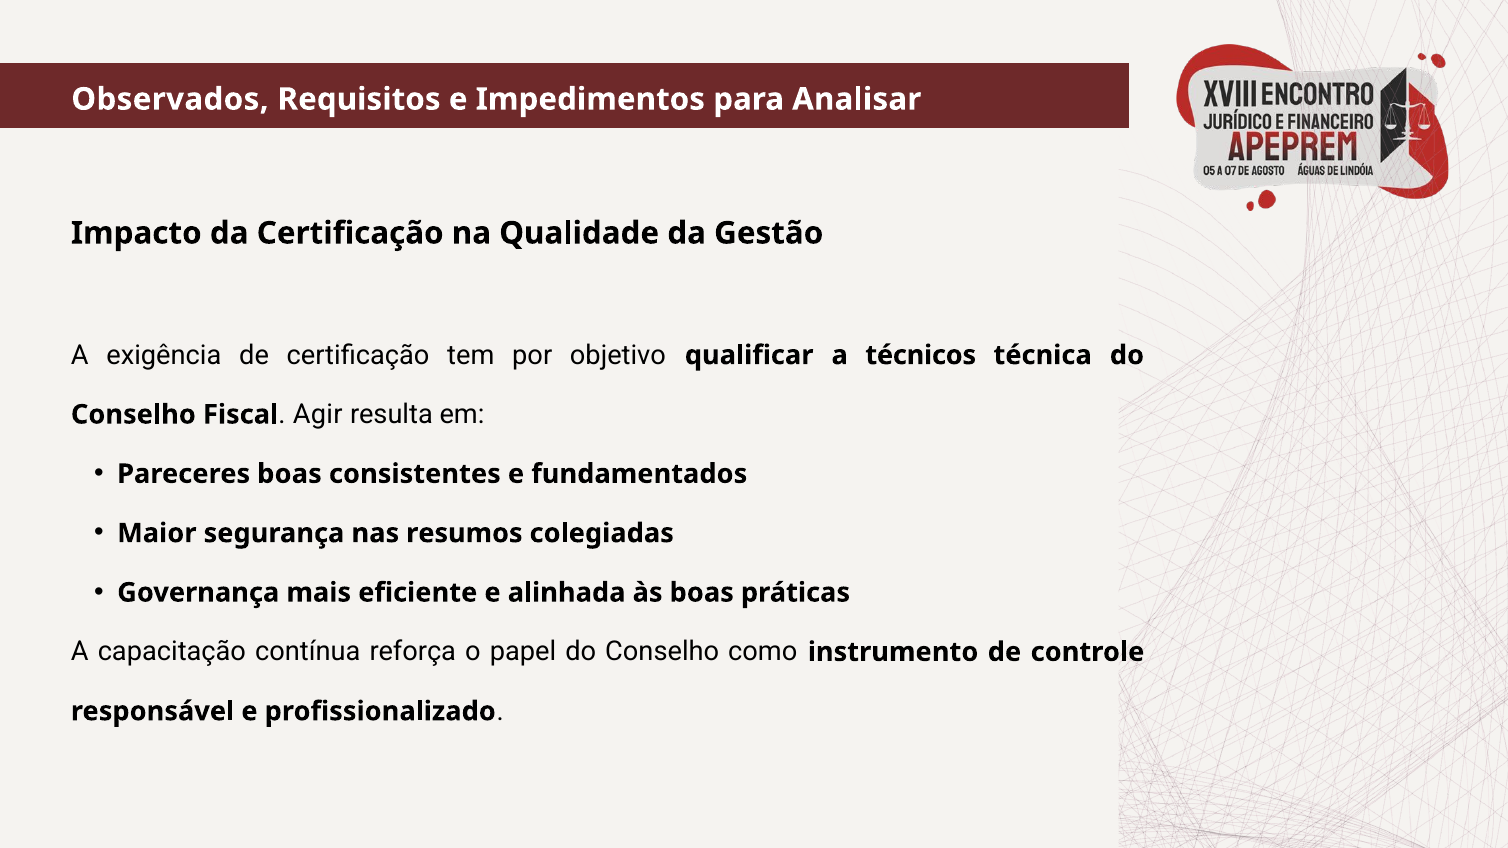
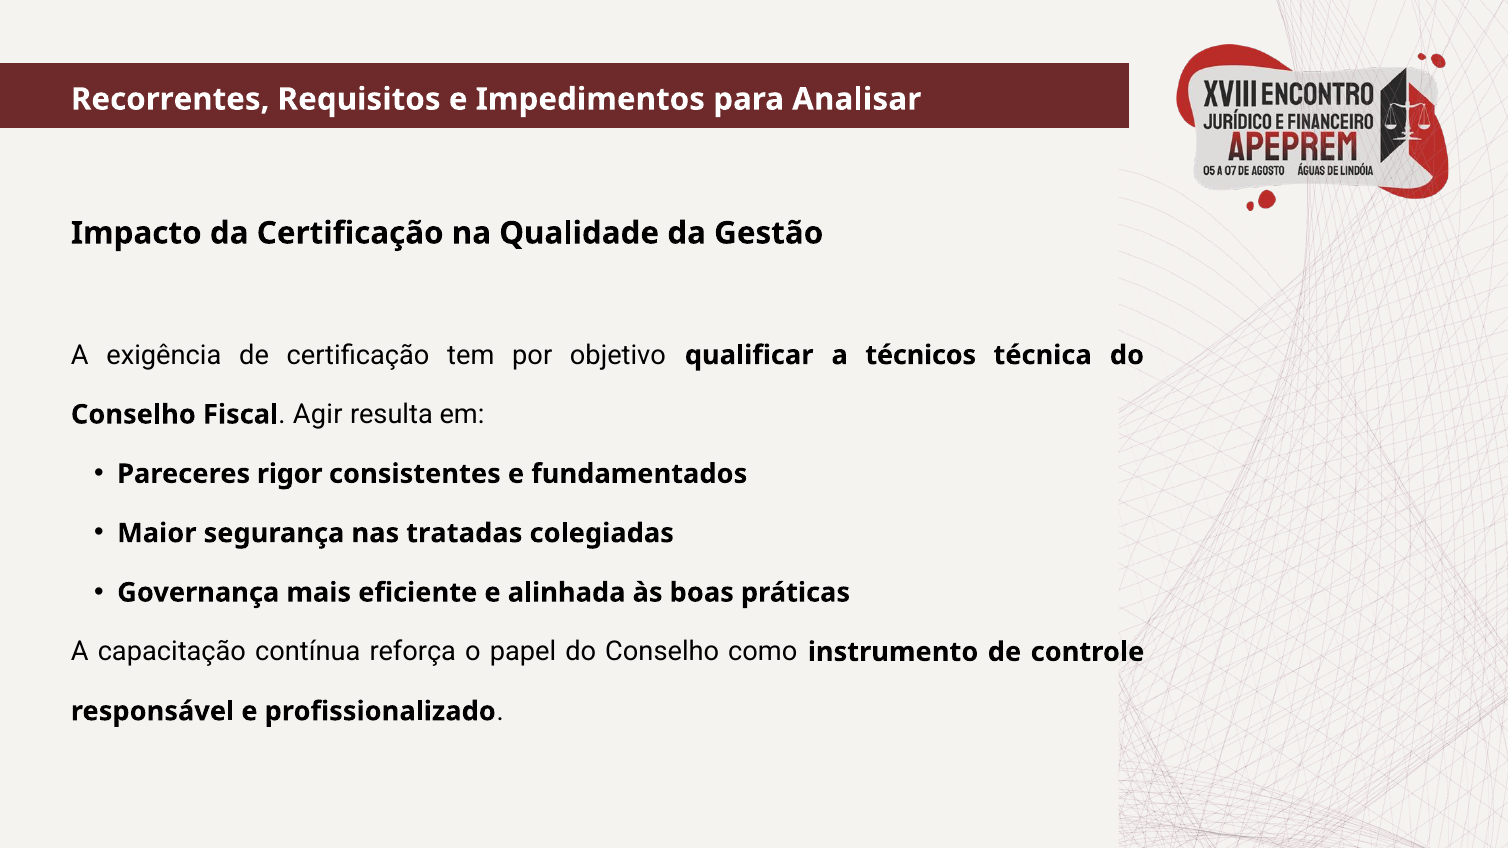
Observados: Observados -> Recorrentes (170, 99)
Pareceres boas: boas -> rigor (290, 474)
resumos: resumos -> tratadas (464, 533)
